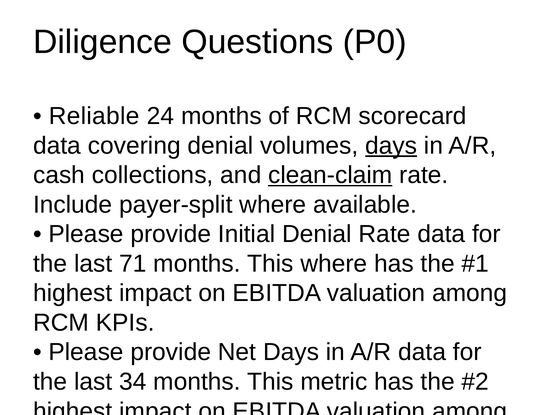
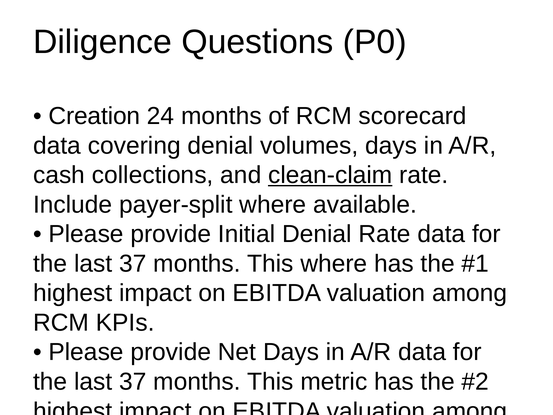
Reliable: Reliable -> Creation (94, 116)
days underline: present -> none (391, 145)
71: 71 -> 37 (133, 263)
34: 34 -> 37 (133, 381)
